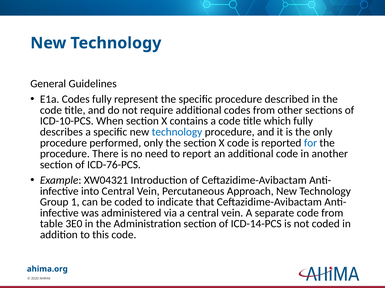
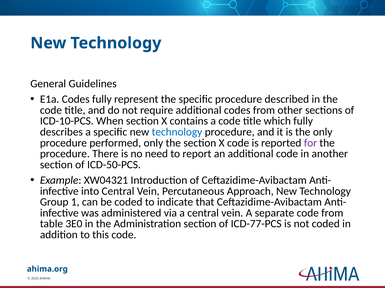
for colour: blue -> purple (311, 143)
ICD-76-PCS: ICD-76-PCS -> ICD-50-PCS (114, 165)
ICD-14-PCS: ICD-14-PCS -> ICD-77-PCS (256, 224)
